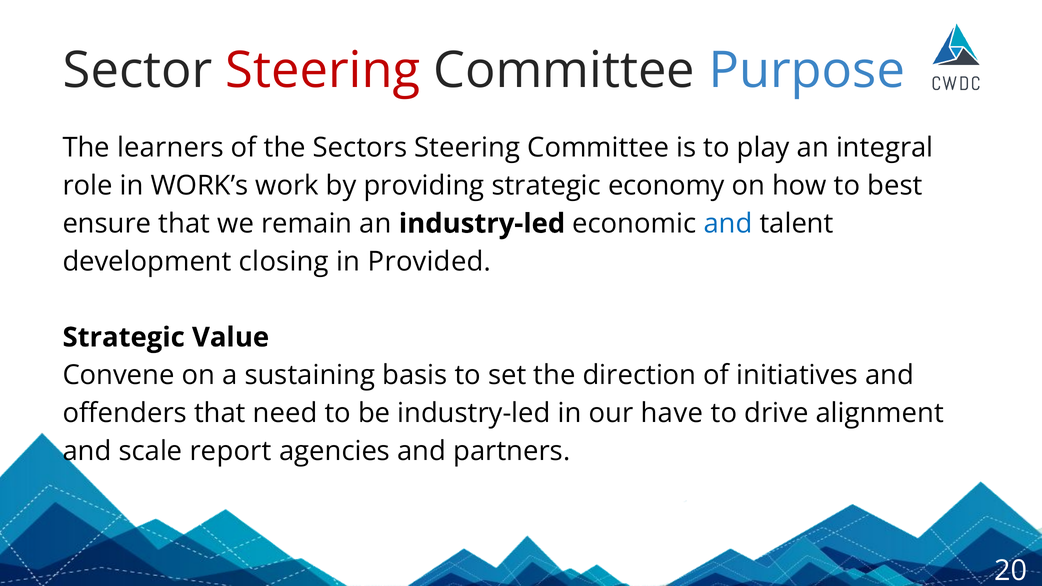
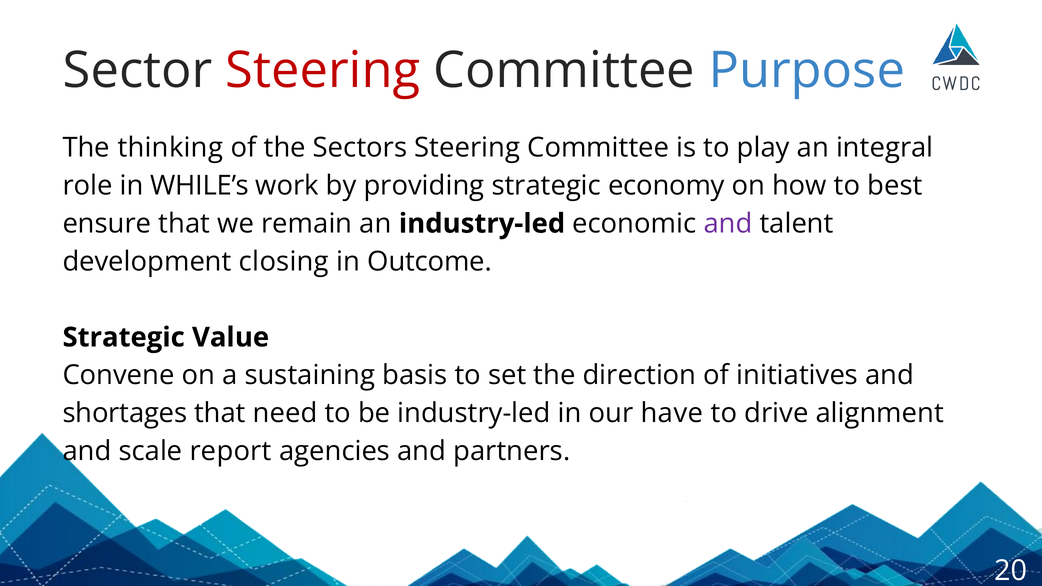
learners: learners -> thinking (170, 148)
WORK’s: WORK’s -> WHILE’s (200, 186)
and colour: blue -> purple (728, 224)
Provided: Provided -> Outcome (430, 262)
offenders: offenders -> shortages (125, 413)
